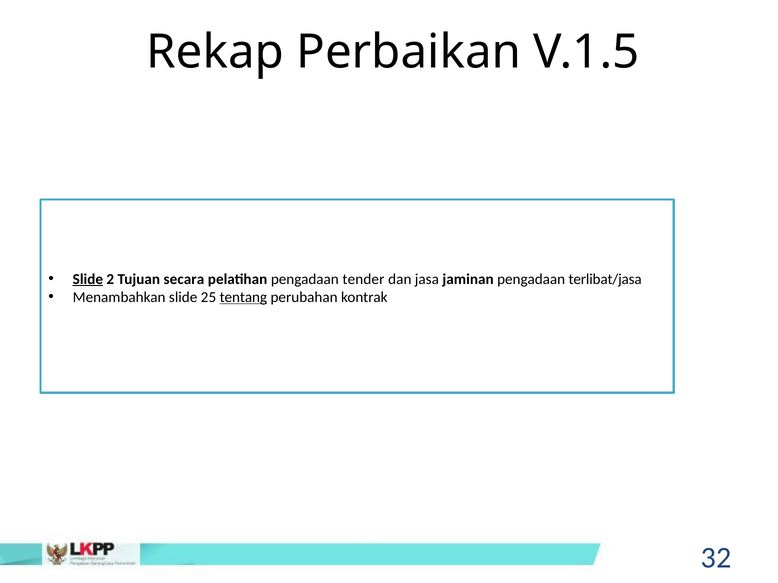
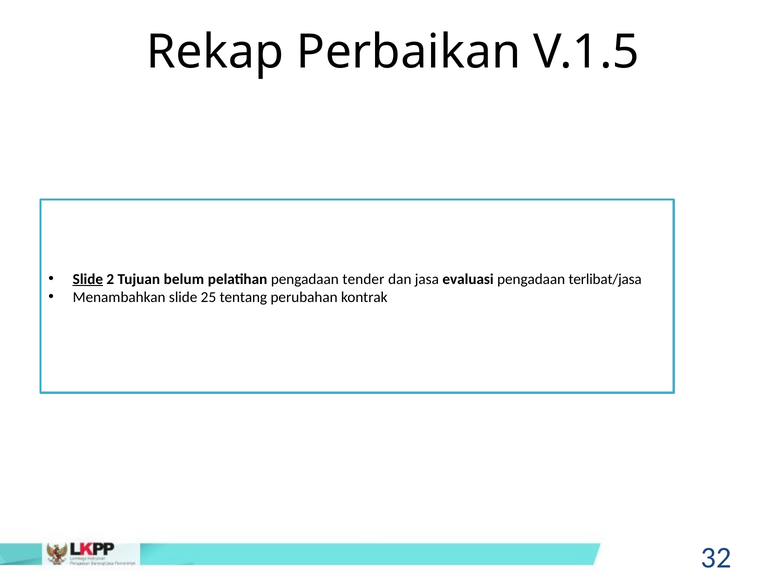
secara: secara -> belum (184, 279)
jaminan: jaminan -> evaluasi (468, 279)
tentang underline: present -> none (243, 297)
